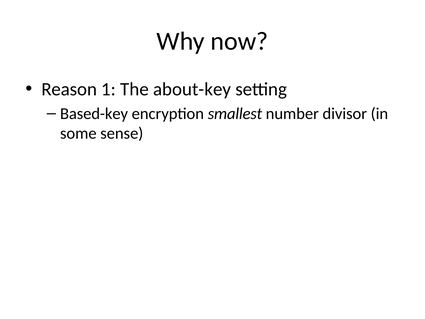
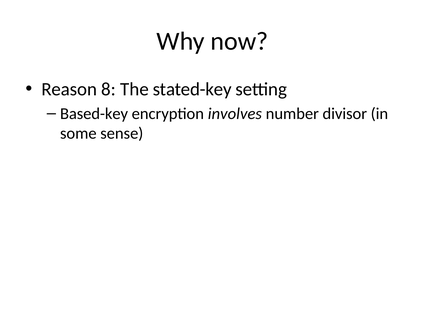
1: 1 -> 8 (109, 89)
about-key: about-key -> stated-key (192, 89)
smallest: smallest -> involves (235, 114)
